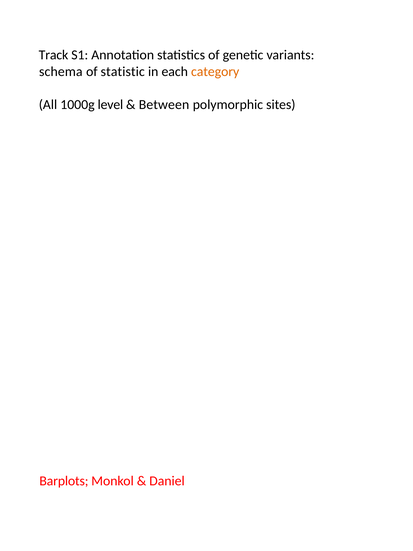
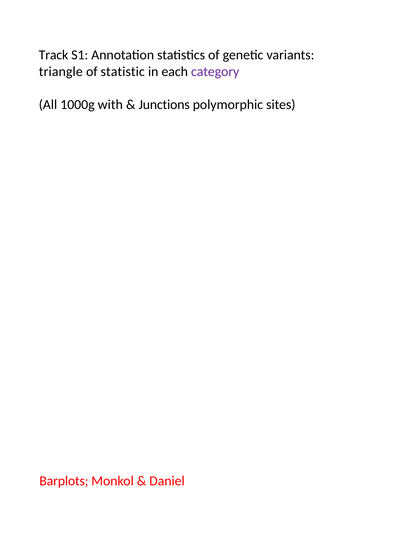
schema: schema -> triangle (61, 72)
category colour: orange -> purple (215, 72)
level: level -> with (110, 105)
Between: Between -> Junctions (164, 105)
